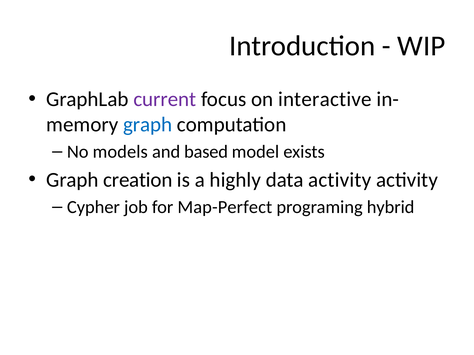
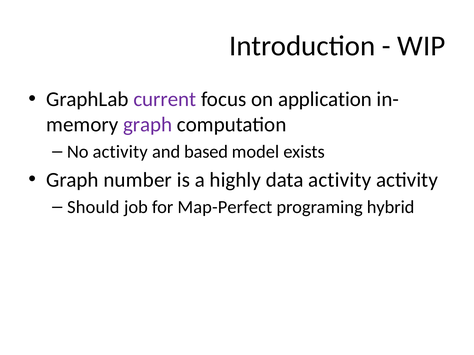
interactive: interactive -> application (325, 99)
graph colour: blue -> purple (148, 125)
No models: models -> activity (120, 152)
creation: creation -> number (138, 180)
Cypher: Cypher -> Should (93, 207)
